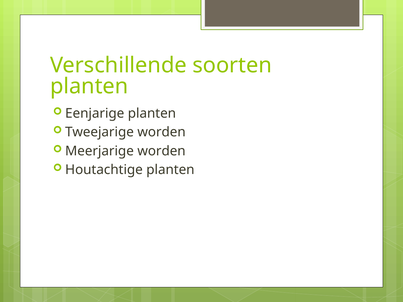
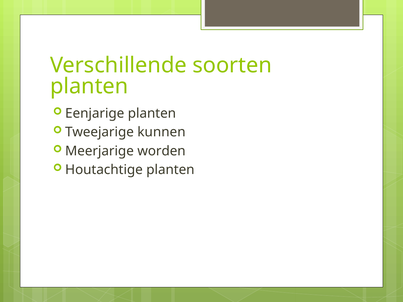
Tweejarige worden: worden -> kunnen (161, 132)
